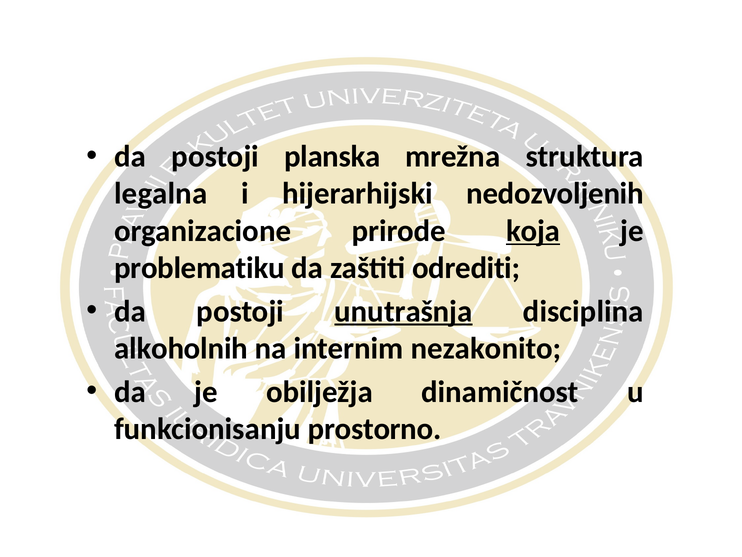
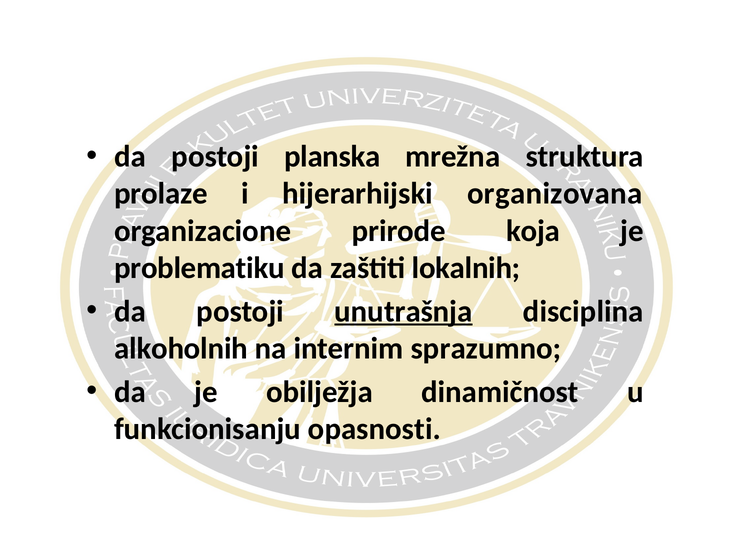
legalna: legalna -> prolaze (161, 194)
nedozvoljenih: nedozvoljenih -> organizovana (555, 194)
koja underline: present -> none (533, 231)
odrediti: odrediti -> lokalnih (466, 268)
nezakonito: nezakonito -> sprazumno (486, 348)
prostorno: prostorno -> opasnosti (374, 429)
